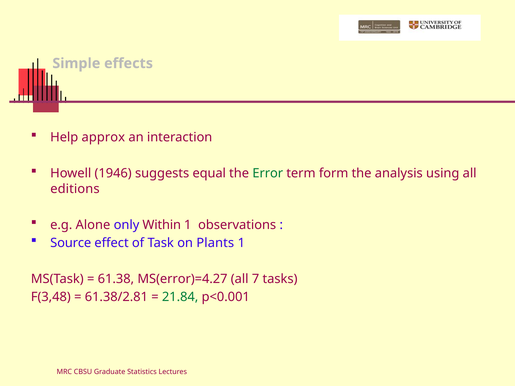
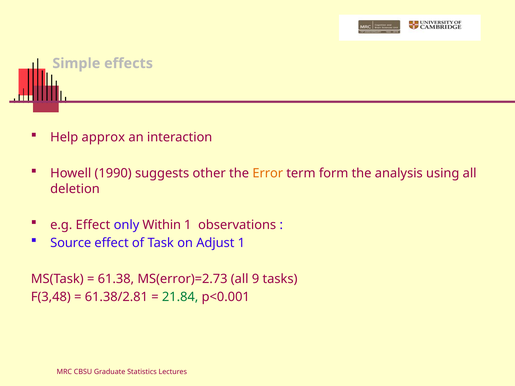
1946: 1946 -> 1990 (113, 173)
equal: equal -> other (209, 173)
Error colour: green -> orange (268, 173)
editions: editions -> deletion (75, 189)
e.g Alone: Alone -> Effect (93, 225)
Plants: Plants -> Adjust (215, 243)
MS(error)=4.27: MS(error)=4.27 -> MS(error)=2.73 (182, 279)
7: 7 -> 9 (256, 279)
